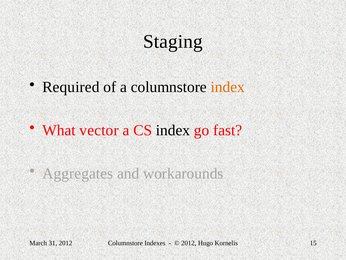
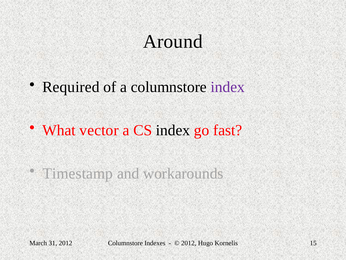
Staging: Staging -> Around (173, 41)
index colour: orange -> purple (228, 87)
Aggregates: Aggregates -> Timestamp (78, 173)
